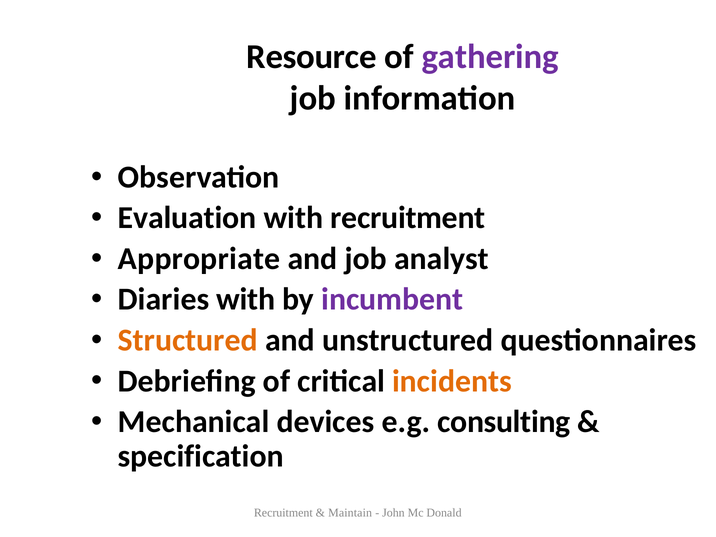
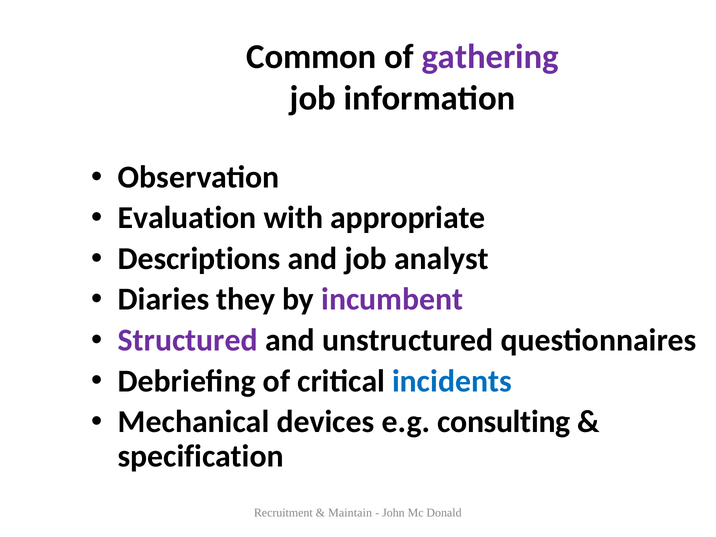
Resource: Resource -> Common (311, 57)
with recruitment: recruitment -> appropriate (408, 218)
Appropriate: Appropriate -> Descriptions (199, 259)
Diaries with: with -> they (246, 299)
Structured colour: orange -> purple (188, 340)
incidents colour: orange -> blue (452, 381)
